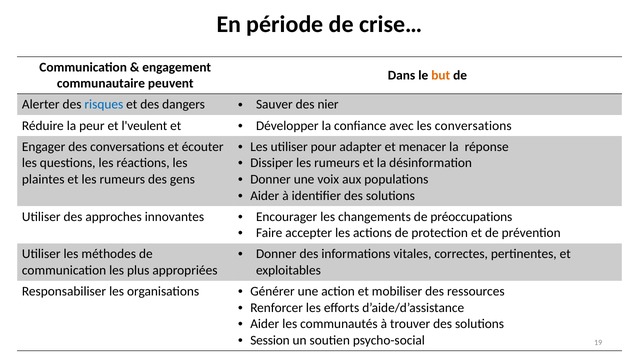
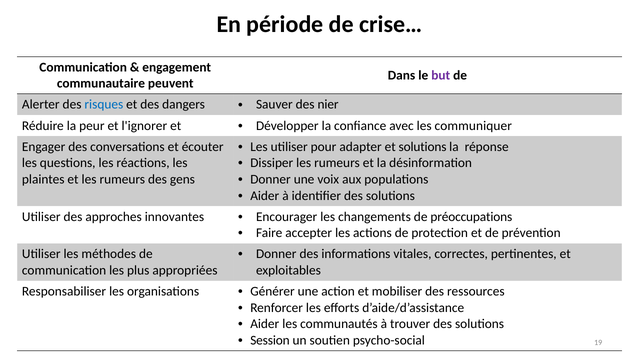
but colour: orange -> purple (441, 75)
l'veulent: l'veulent -> l'ignorer (144, 126)
les conversations: conversations -> communiquer (473, 126)
et menacer: menacer -> solutions (423, 147)
